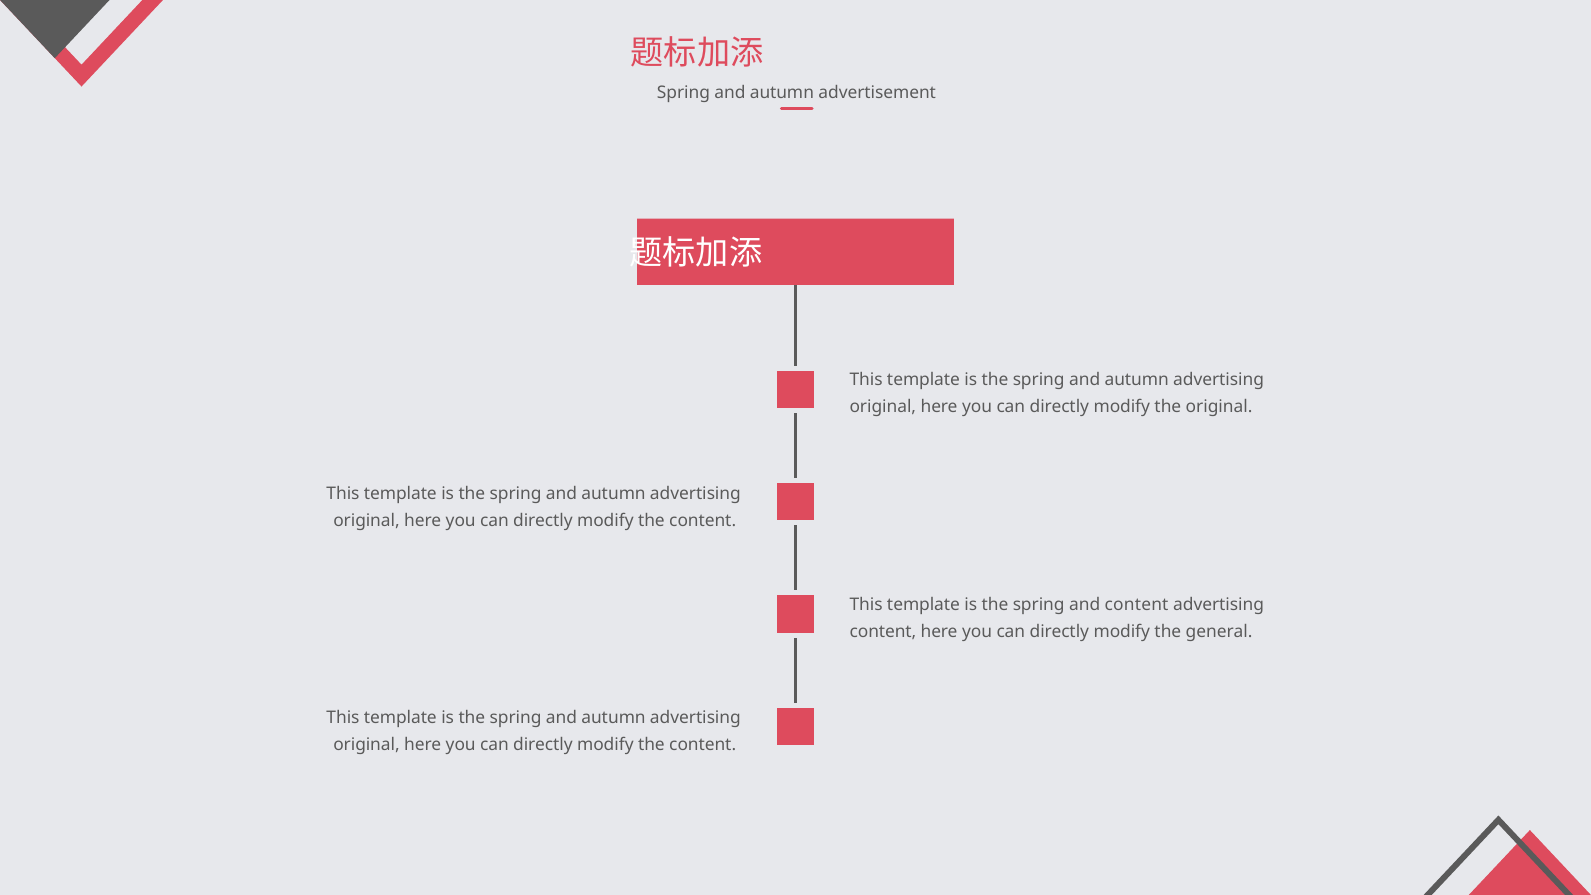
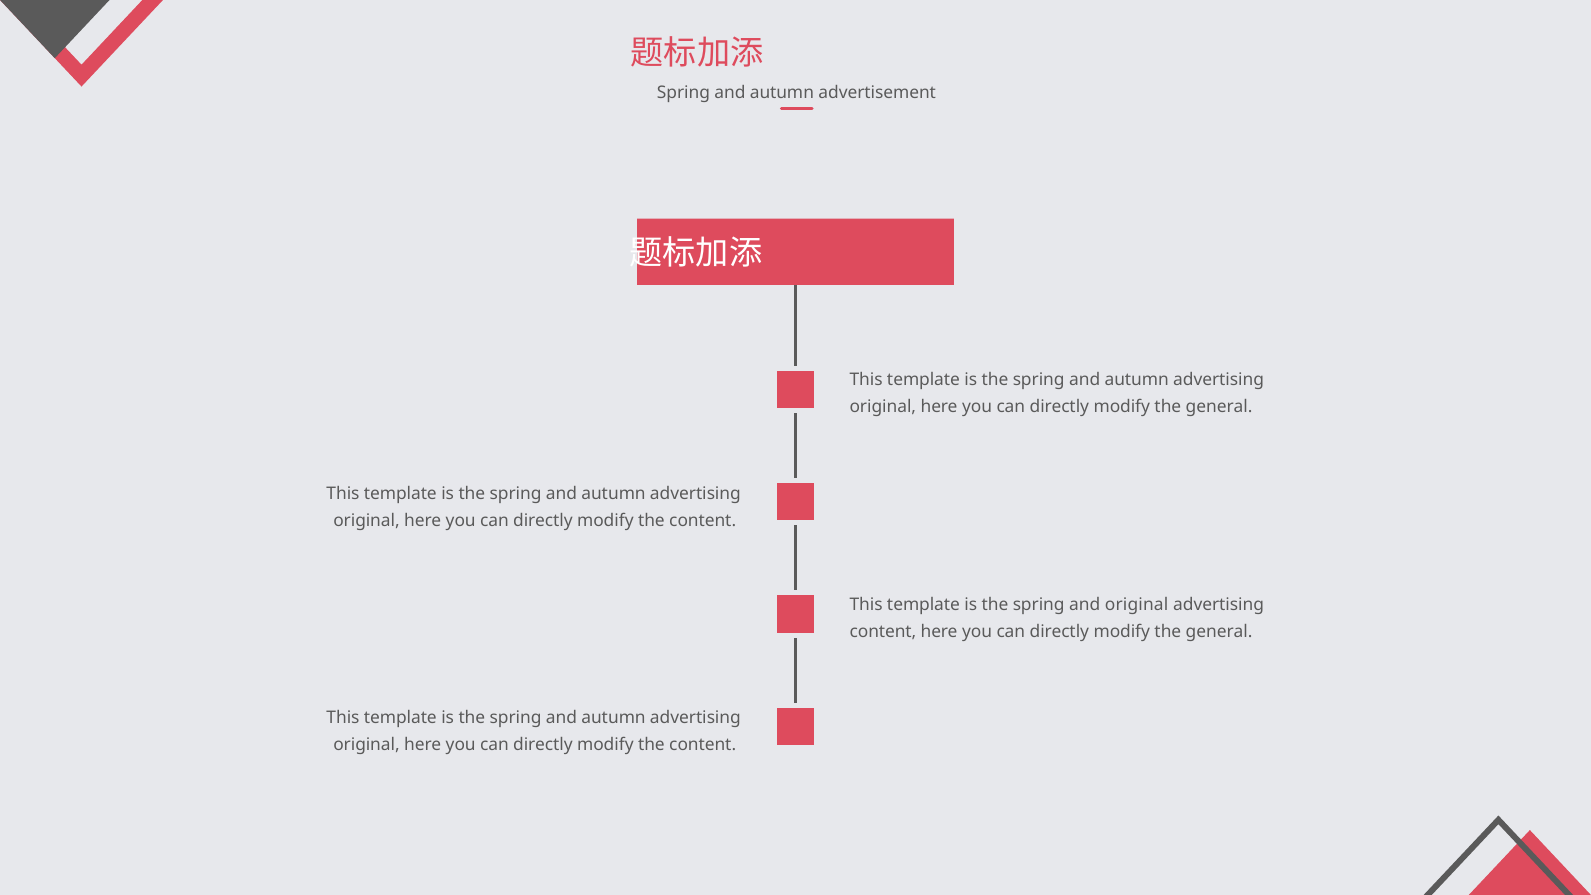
original: original -> general (1219, 407)
and content: content -> original (1137, 605)
